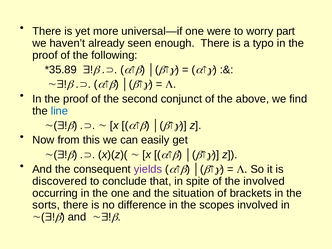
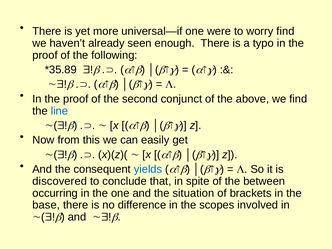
worry part: part -> find (286, 31)
yields colour: purple -> blue (148, 169)
the involved: involved -> between (264, 181)
sorts: sorts -> base (46, 205)
